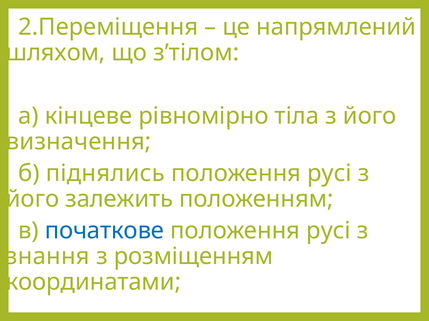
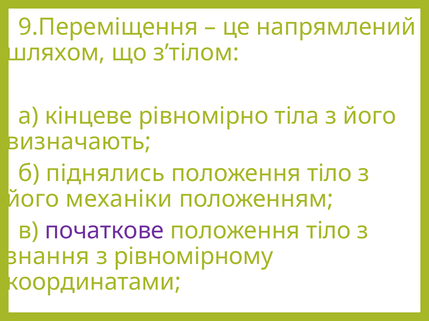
2.Переміщення: 2.Переміщення -> 9.Переміщення (108, 27)
визначення: визначення -> визначають (79, 142)
русі: русі -> тіло (330, 174)
залежить: залежить -> механіки (119, 199)
початкове colour: blue -> purple (104, 231)
русі: русі -> тіло (329, 231)
розміщенням: розміщенням -> рівномірному (194, 257)
